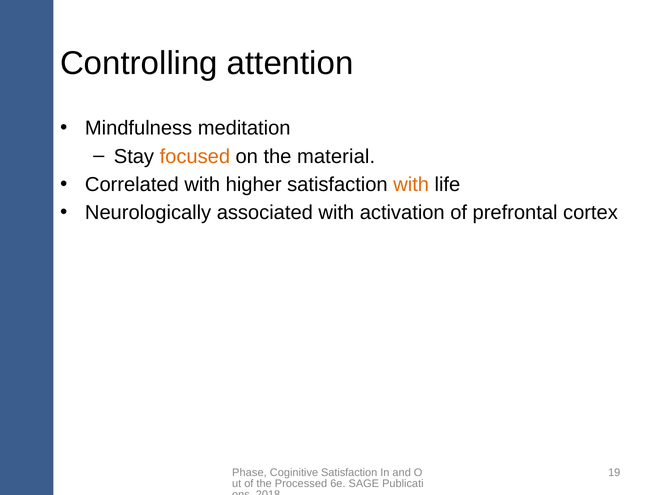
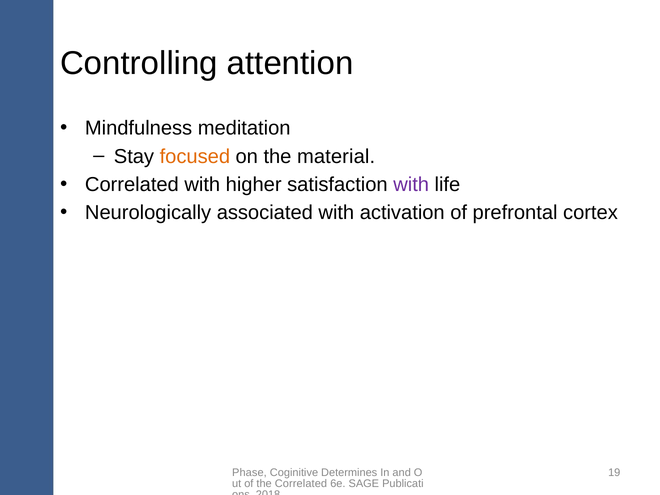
with colour: orange -> purple (411, 185)
Coginitive Satisfaction: Satisfaction -> Determines (349, 473)
the Processed: Processed -> Correlated (301, 484)
